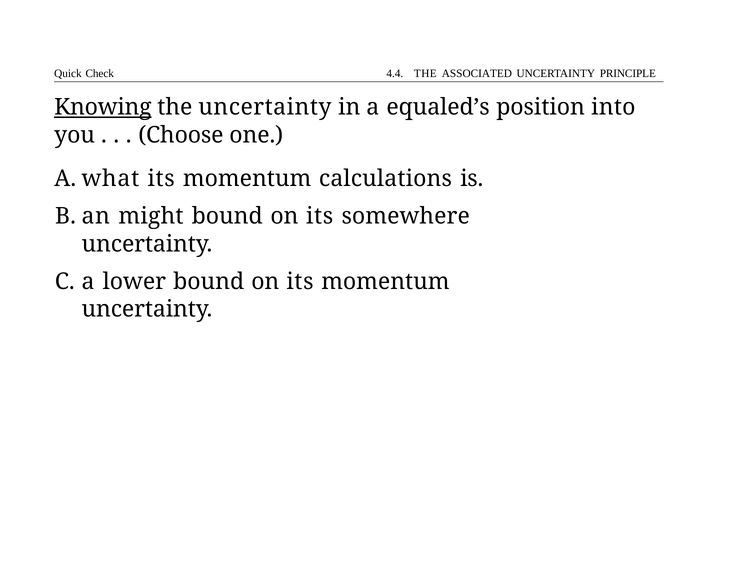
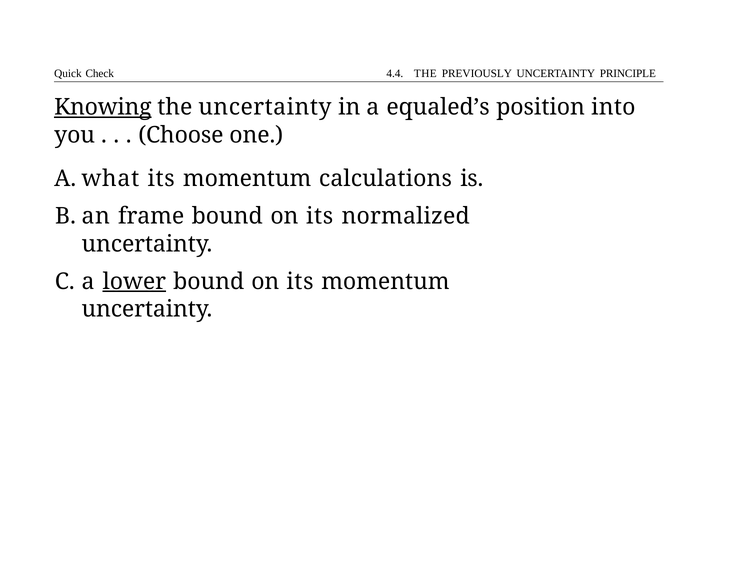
ASSOCIATED: ASSOCIATED -> PREVIOUSLY (477, 73)
might: might -> frame (151, 216)
somewhere: somewhere -> normalized (406, 216)
lower underline: none -> present (134, 281)
